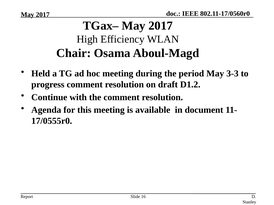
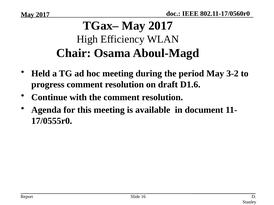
3-3: 3-3 -> 3-2 (232, 74)
D1.2: D1.2 -> D1.6 (190, 85)
